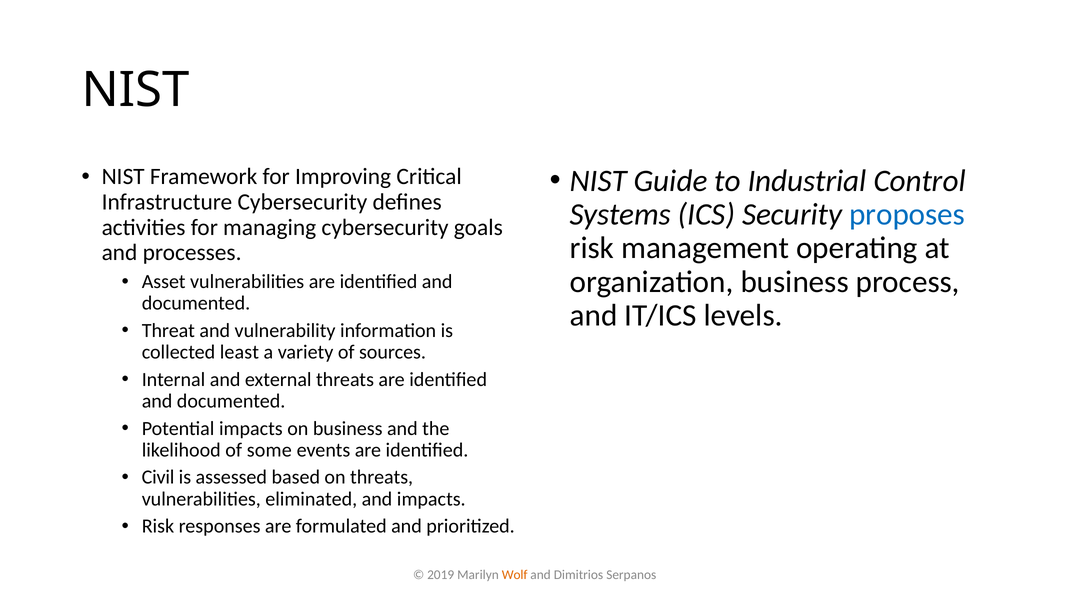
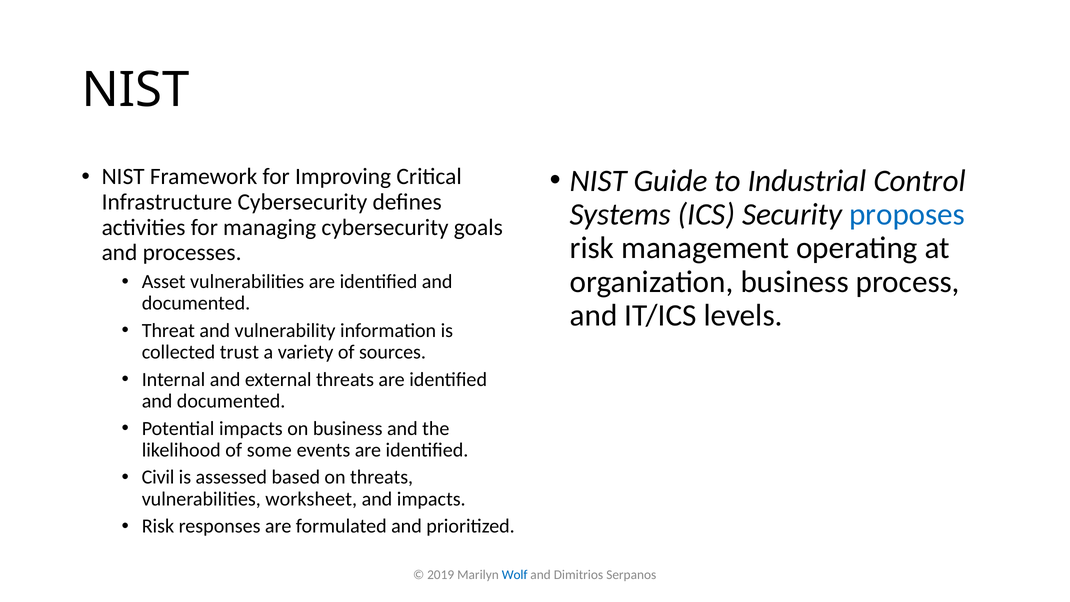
least: least -> trust (239, 352)
eliminated: eliminated -> worksheet (311, 499)
Wolf colour: orange -> blue (515, 575)
